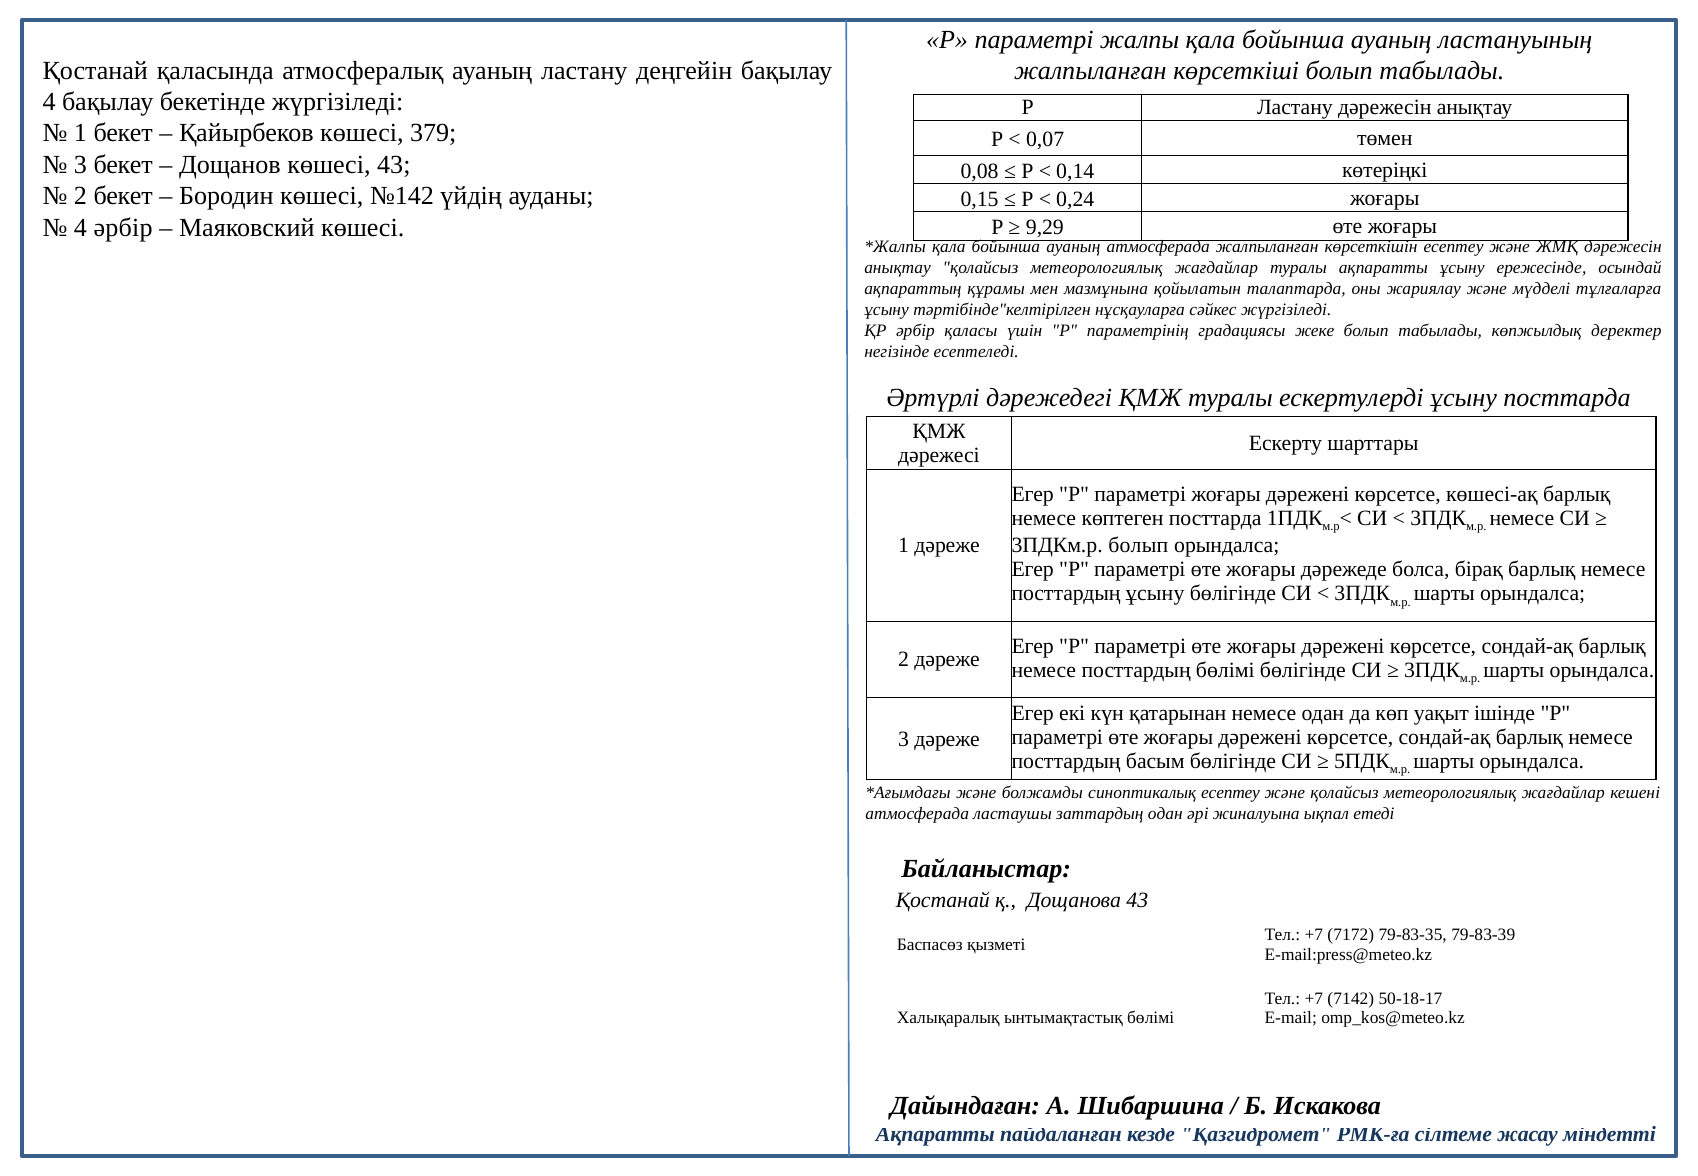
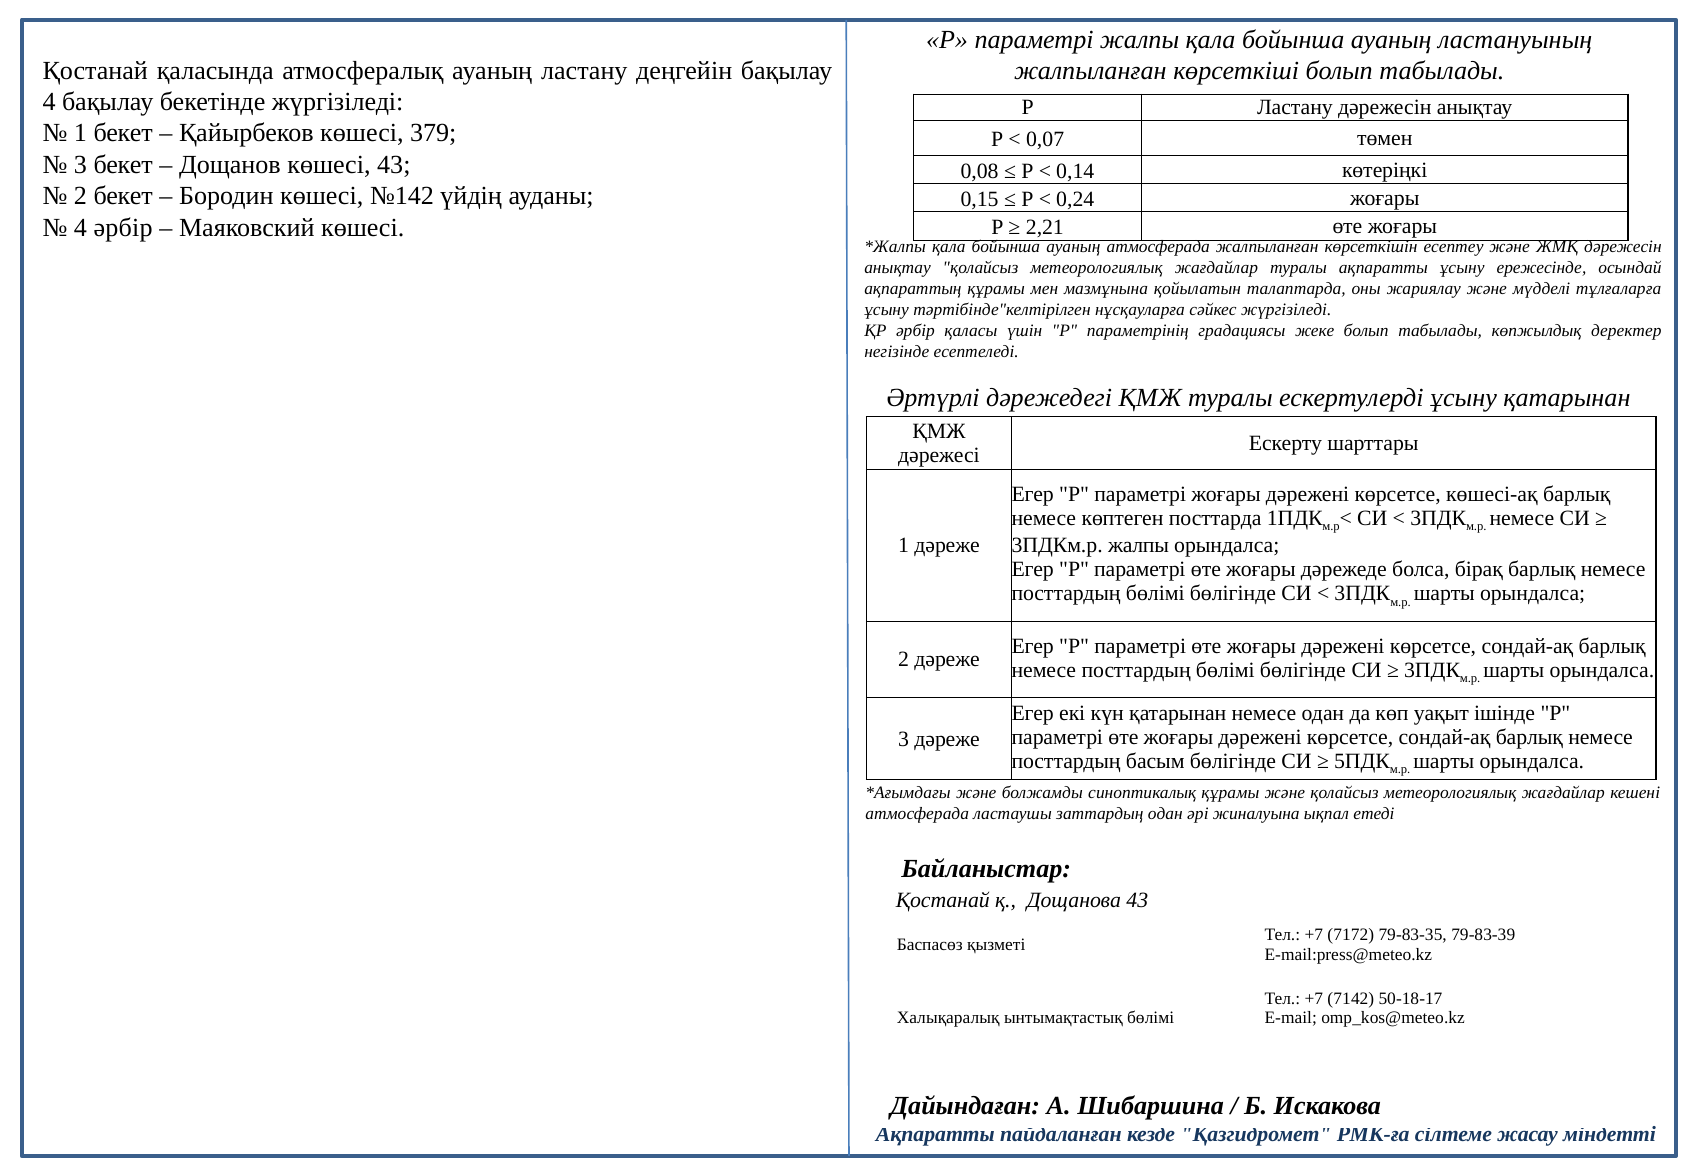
9,29: 9,29 -> 2,21 (1045, 227)
ұсыну посттарда: посттарда -> қатарынан (1567, 397)
3ПДКм.р болып: болып -> жалпы (1139, 545)
ұсыну: ұсыну -> бөлімі (1155, 593)
синоптикалық есептеу: есептеу -> құрамы (1230, 793)
